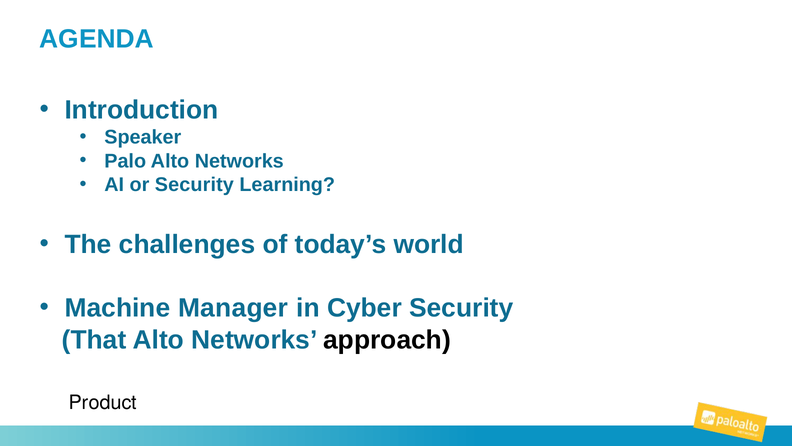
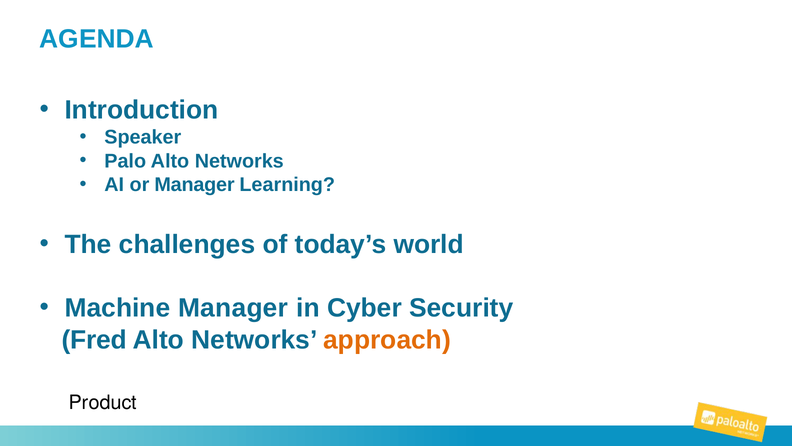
or Security: Security -> Manager (195, 185)
That: That -> Fred (94, 339)
approach colour: black -> orange (387, 339)
